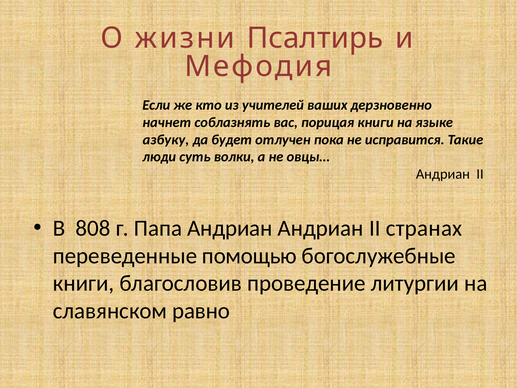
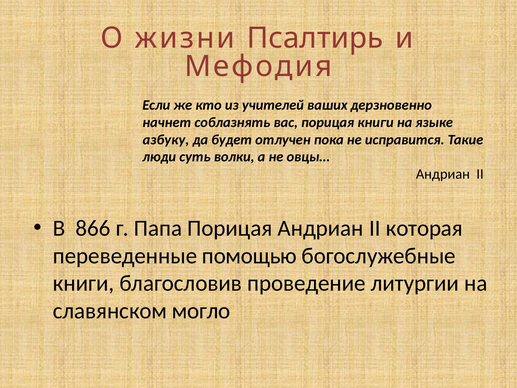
808: 808 -> 866 (93, 228)
Папа Андриан: Андриан -> Порицая (230, 228)
странах: странах -> которая (424, 228)
равно: равно -> могло (201, 311)
